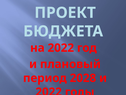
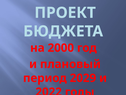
на 2022: 2022 -> 2000 (61, 48)
2028: 2028 -> 2029 (83, 78)
